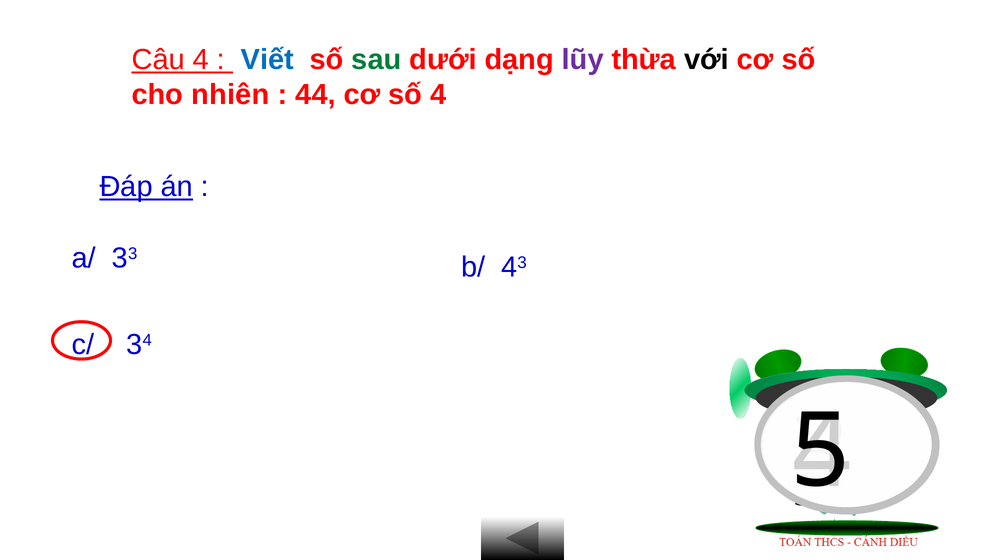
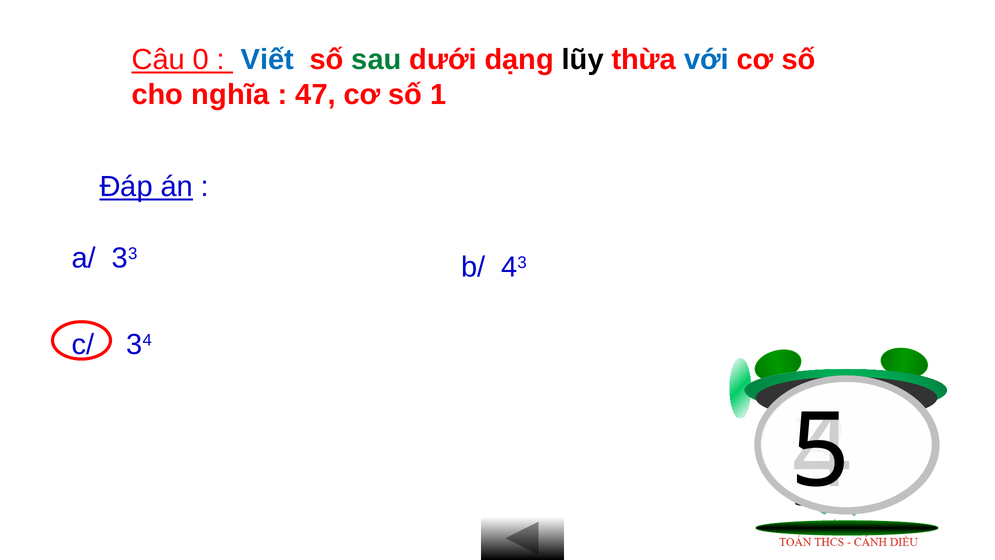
Câu 4: 4 -> 0 (201, 60)
lũy colour: purple -> black (583, 60)
với colour: black -> blue (706, 60)
nhiên: nhiên -> nghĩa (230, 95)
44: 44 -> 47 (316, 95)
số 4: 4 -> 1 (438, 95)
